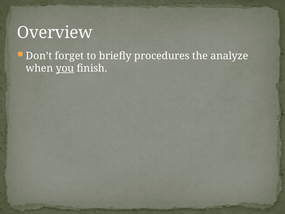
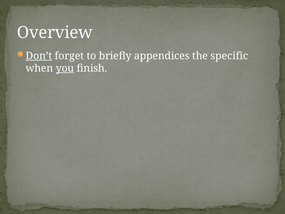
Don’t underline: none -> present (39, 56)
procedures: procedures -> appendices (162, 56)
analyze: analyze -> specific (229, 56)
